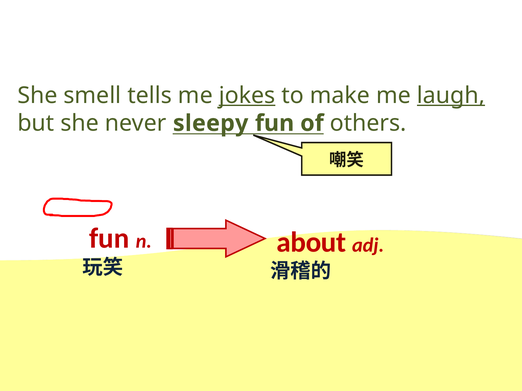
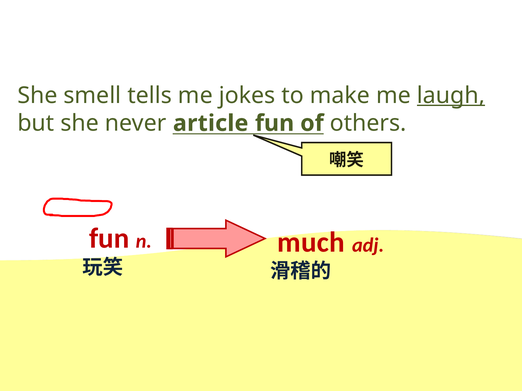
jokes underline: present -> none (247, 96)
sleepy: sleepy -> article (211, 123)
about: about -> much (311, 242)
